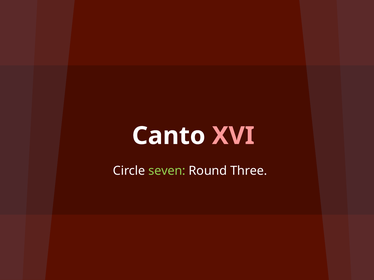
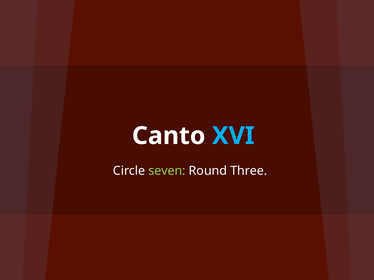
XVI colour: pink -> light blue (233, 136)
